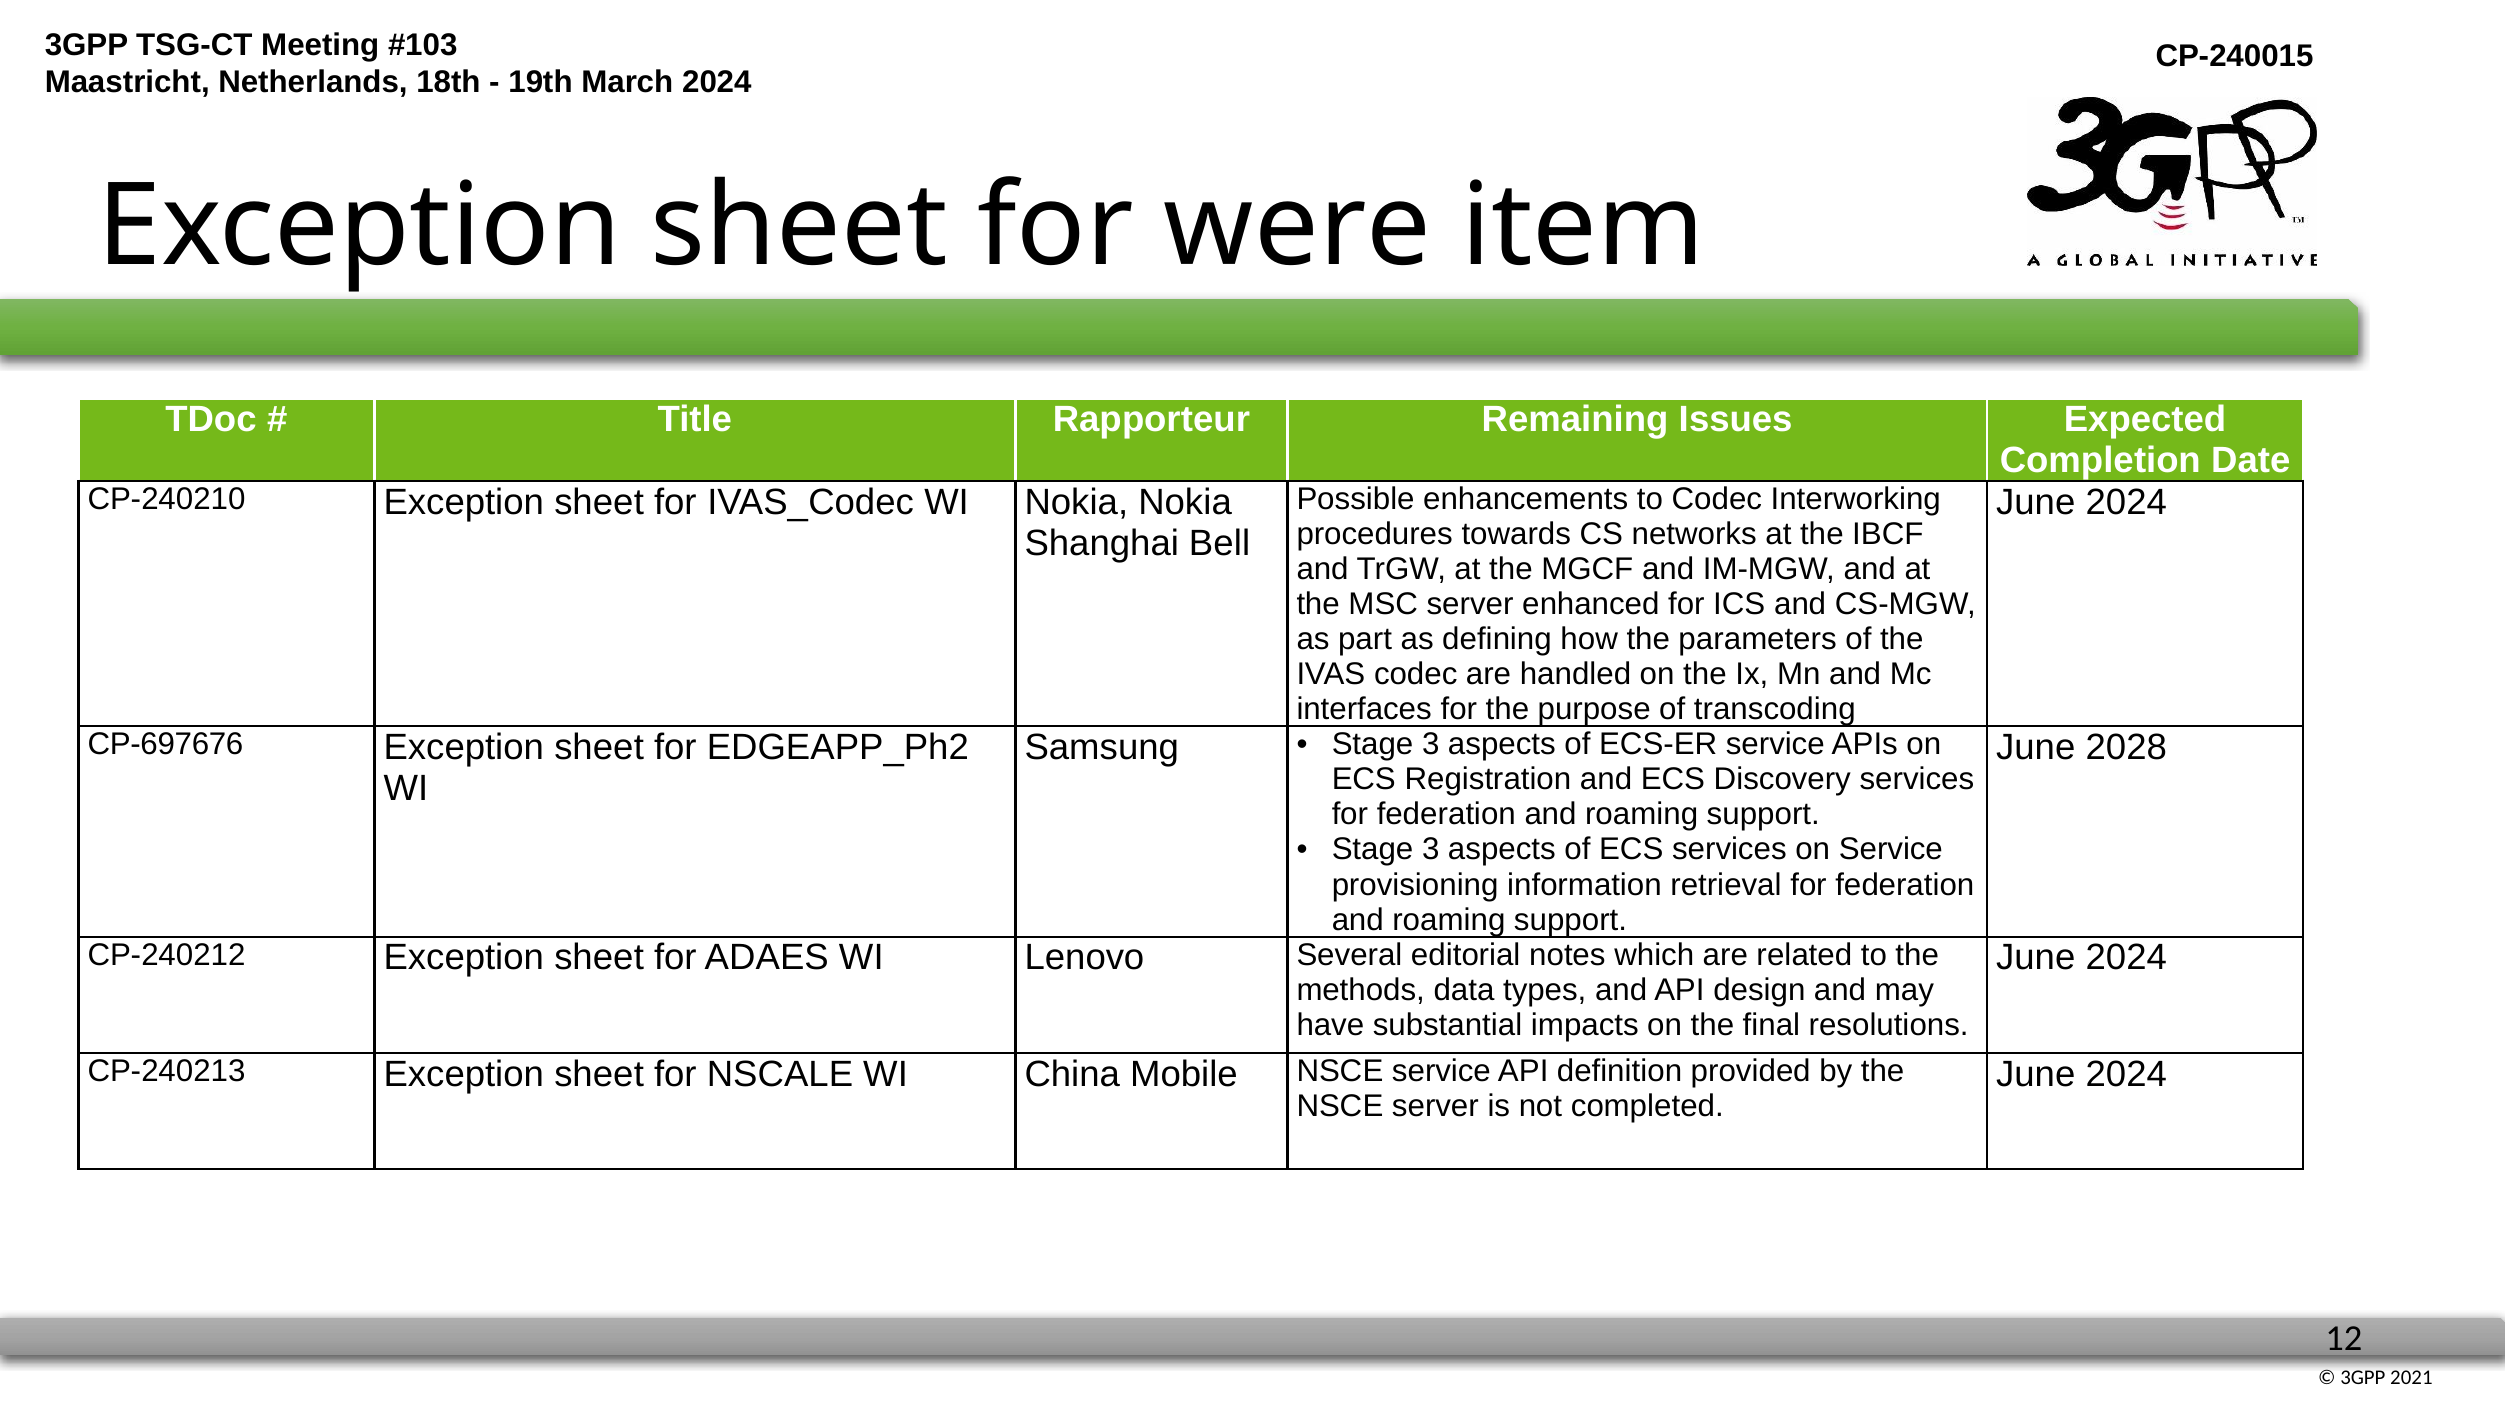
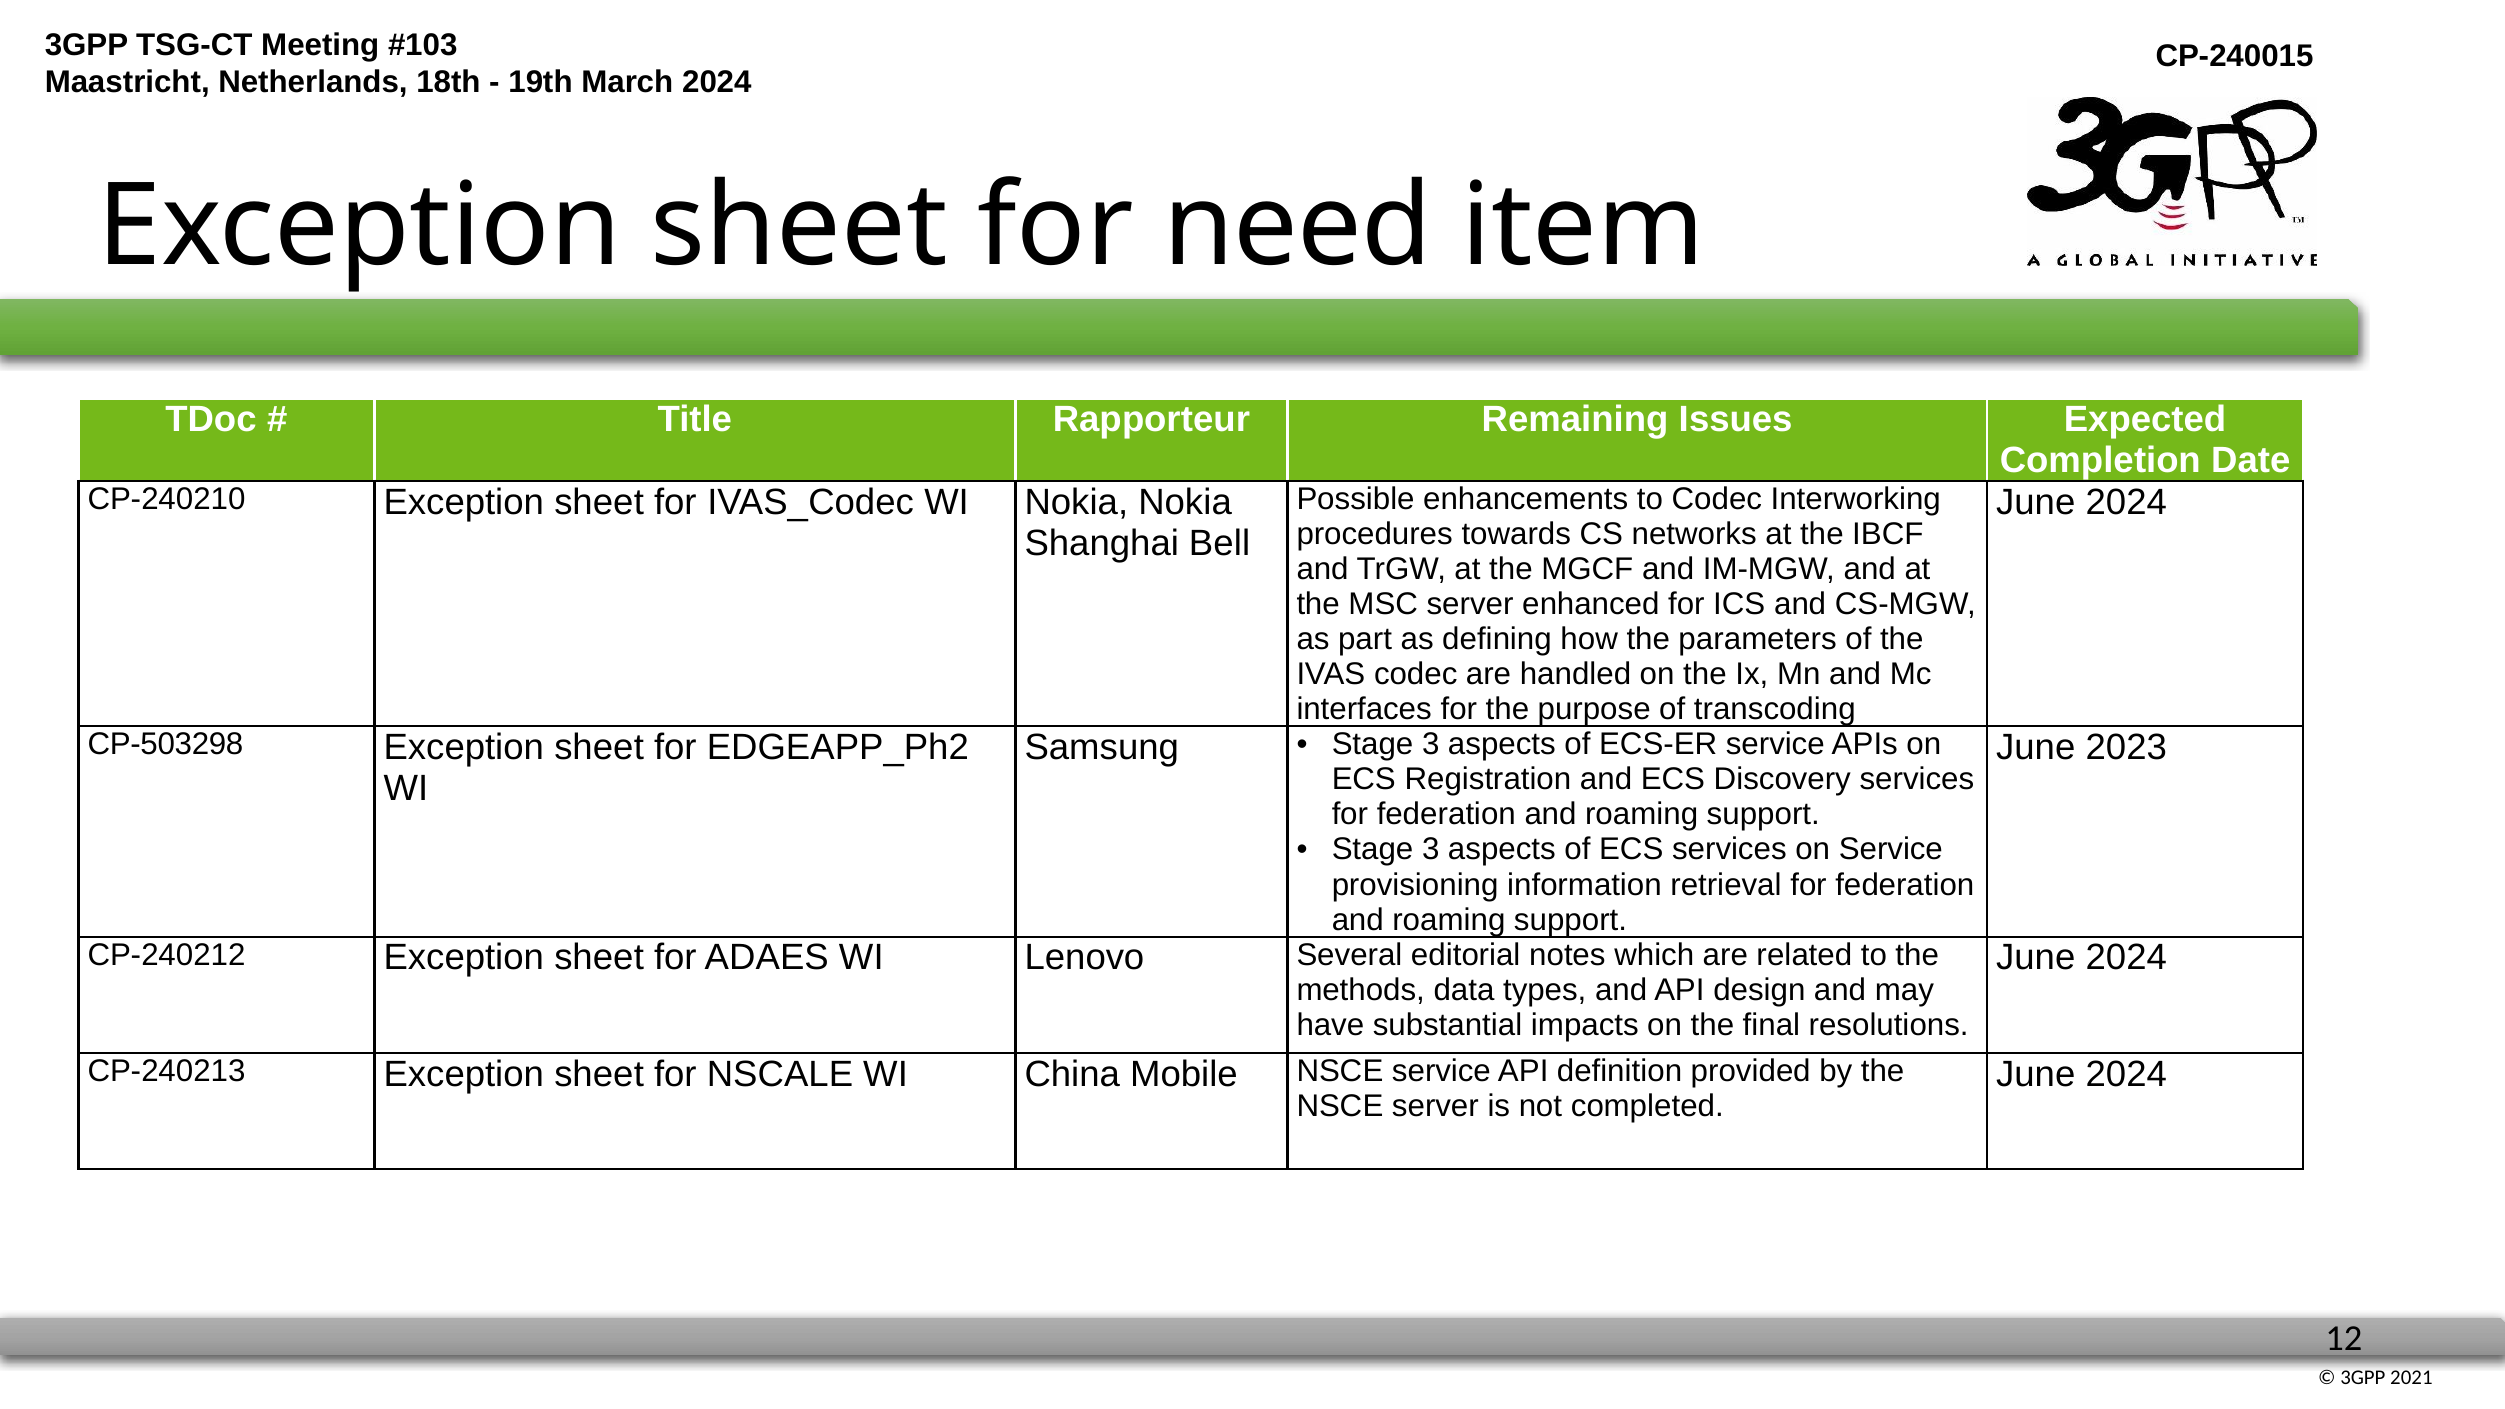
were: were -> need (1298, 226)
CP-697676: CP-697676 -> CP-503298 (165, 744)
2028: 2028 -> 2023 (2126, 747)
